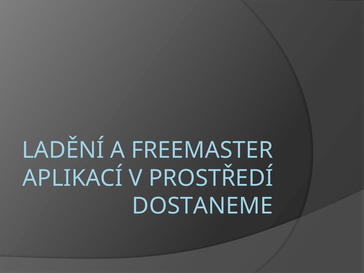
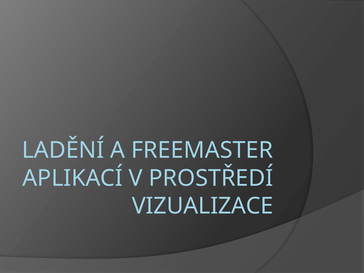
DOSTANEME: DOSTANEME -> VIZUALIZACE (203, 206)
